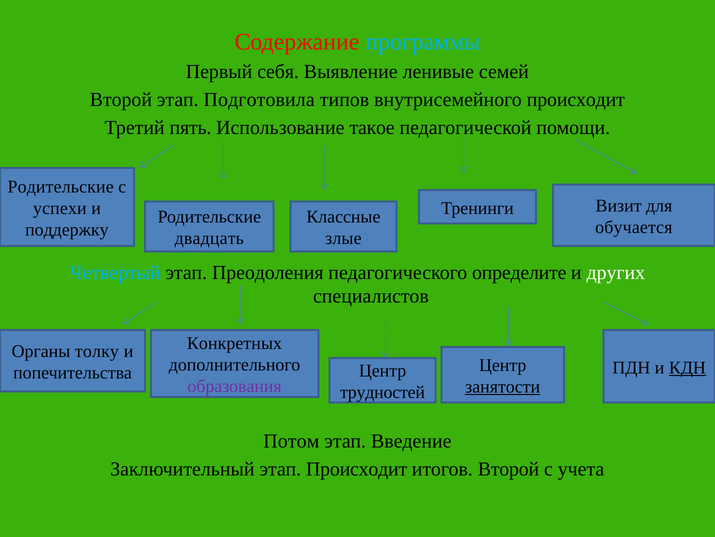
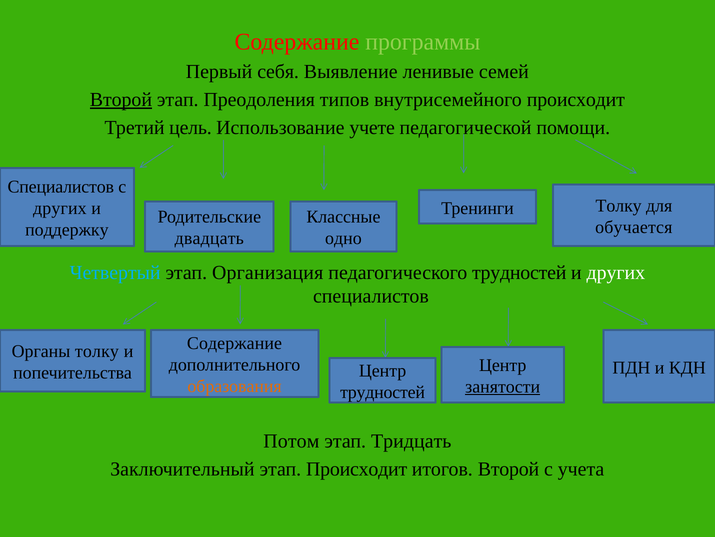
программы colour: light blue -> light green (423, 42)
Второй underline: none -> present (121, 100)
Подготовила: Подготовила -> Преодоления (259, 100)
пять: пять -> цель (191, 127)
такое: такое -> учете (372, 127)
Родительские: Родительские -> Специалистов (61, 186)
успехи: успехи -> других (60, 208)
Тренинги Визит: Визит -> Толку (619, 206)
злые: злые -> одно (343, 238)
Преодоления: Преодоления -> Организация (268, 272)
педагогического определите: определите -> трудностей (519, 272)
Конкретных: Конкретных -> Содержание (235, 343)
КДН underline: present -> none (687, 367)
образования colour: purple -> orange (235, 386)
Введение: Введение -> Тридцать (411, 441)
